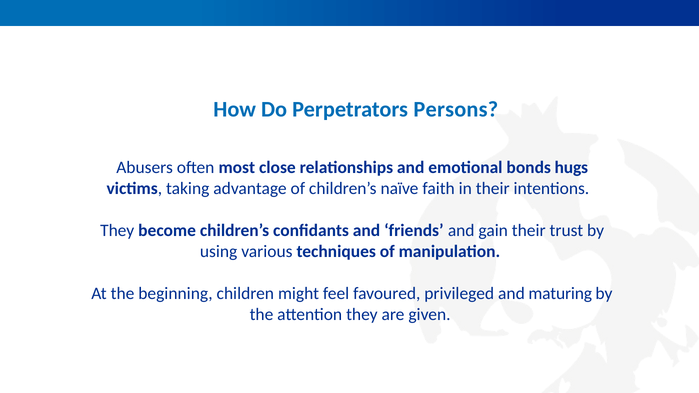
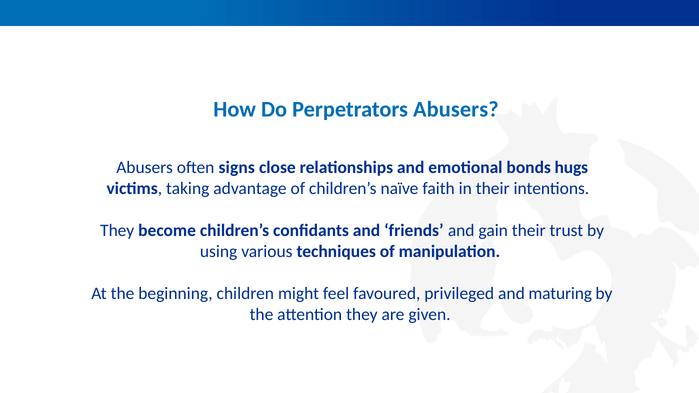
Perpetrators Persons: Persons -> Abusers (456, 110)
most: most -> signs (237, 168)
